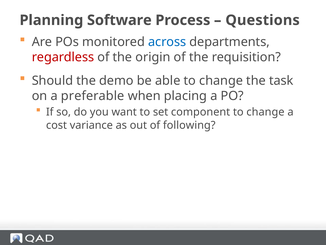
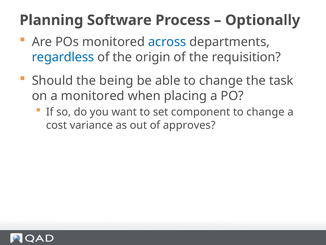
Questions: Questions -> Optionally (263, 20)
regardless colour: red -> blue (63, 57)
demo: demo -> being (116, 81)
a preferable: preferable -> monitored (93, 96)
following: following -> approves (189, 125)
